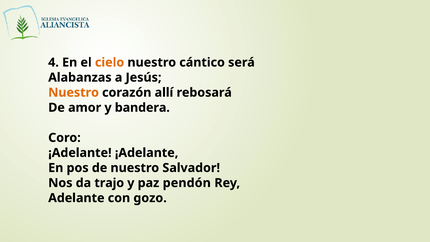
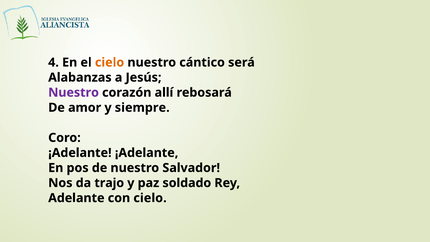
Nuestro colour: orange -> purple (74, 92)
bandera: bandera -> siempre (142, 108)
pendón: pendón -> soldado (187, 183)
con gozo: gozo -> cielo (150, 198)
